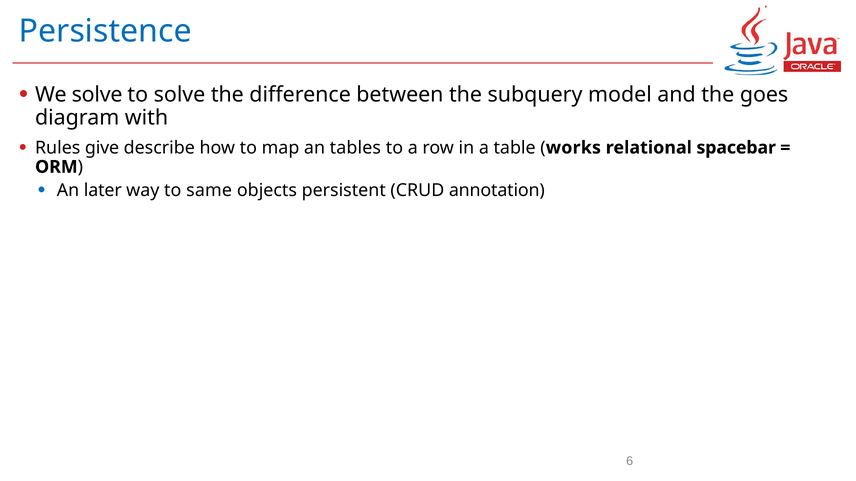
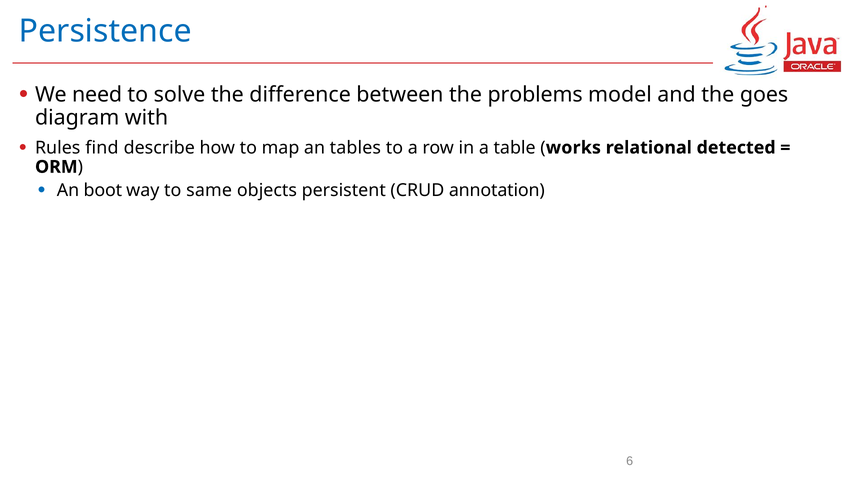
We solve: solve -> need (97, 95)
subquery: subquery -> problems (535, 95)
give: give -> find (102, 148)
spacebar: spacebar -> detected (736, 148)
later: later -> boot (103, 191)
